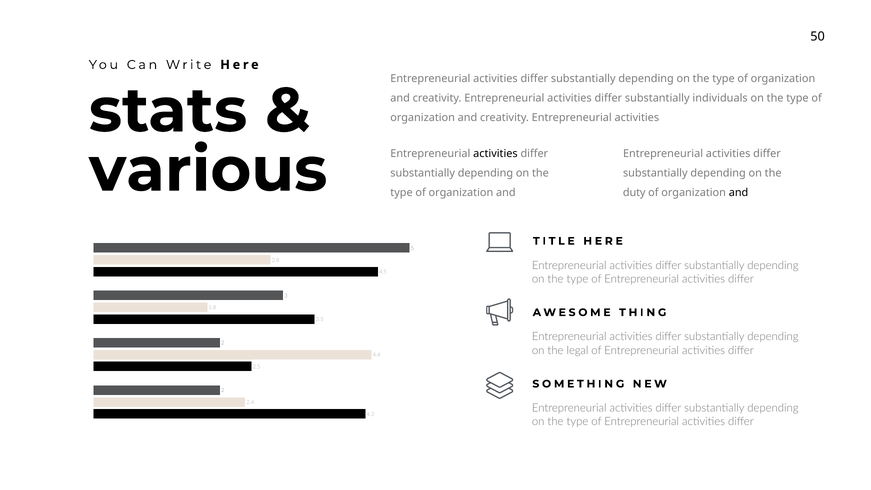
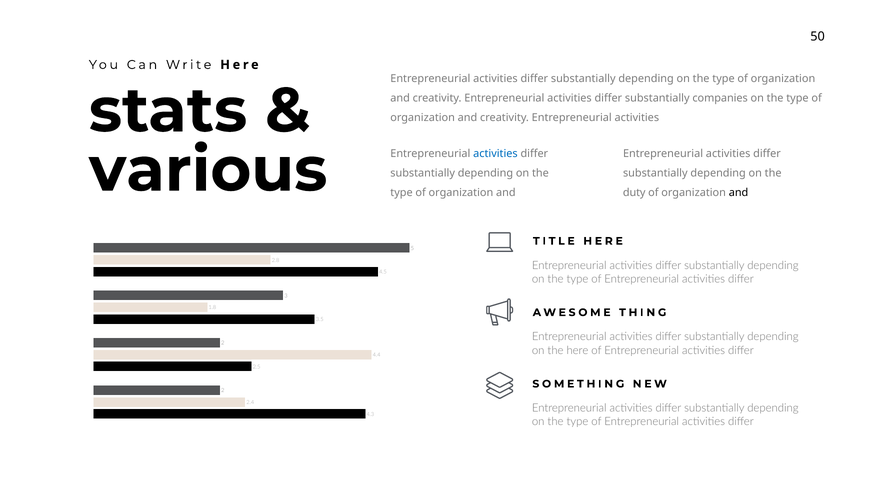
individuals: individuals -> companies (720, 98)
activities colour: black -> blue (495, 154)
the legal: legal -> here (577, 350)
